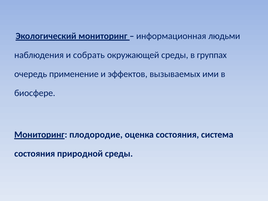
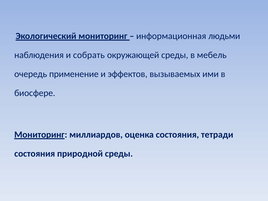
группах: группах -> мебель (212, 55)
плодородие: плодородие -> миллиардов (96, 135)
система: система -> тетради (217, 135)
